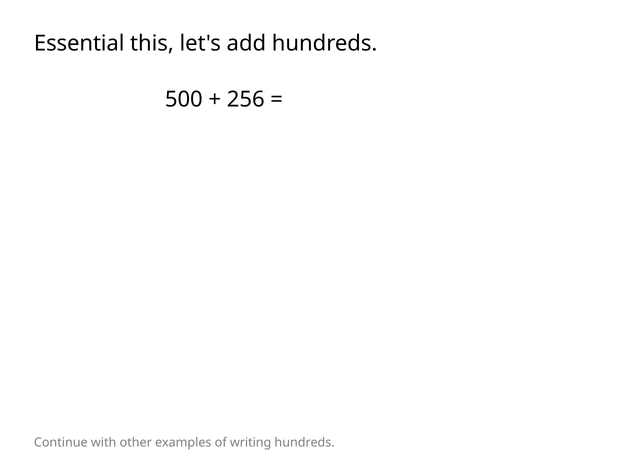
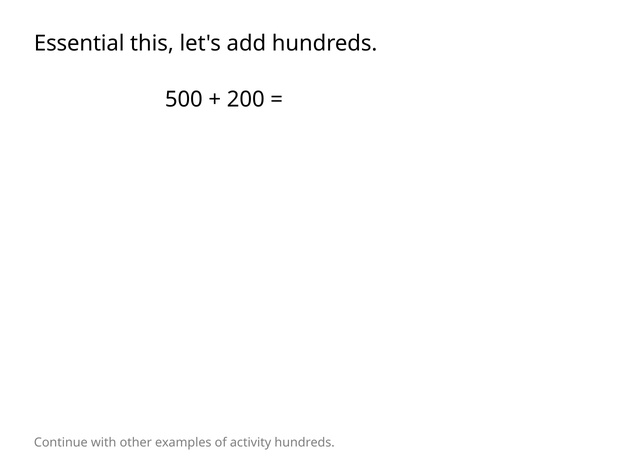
256: 256 -> 200 (246, 100)
writing: writing -> activity (251, 443)
